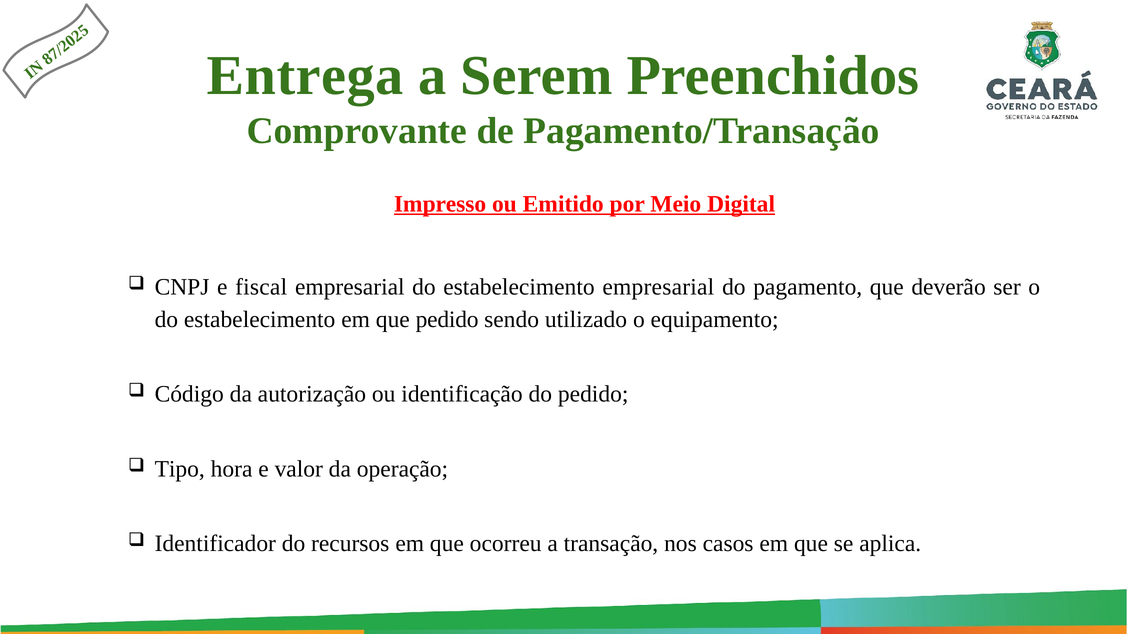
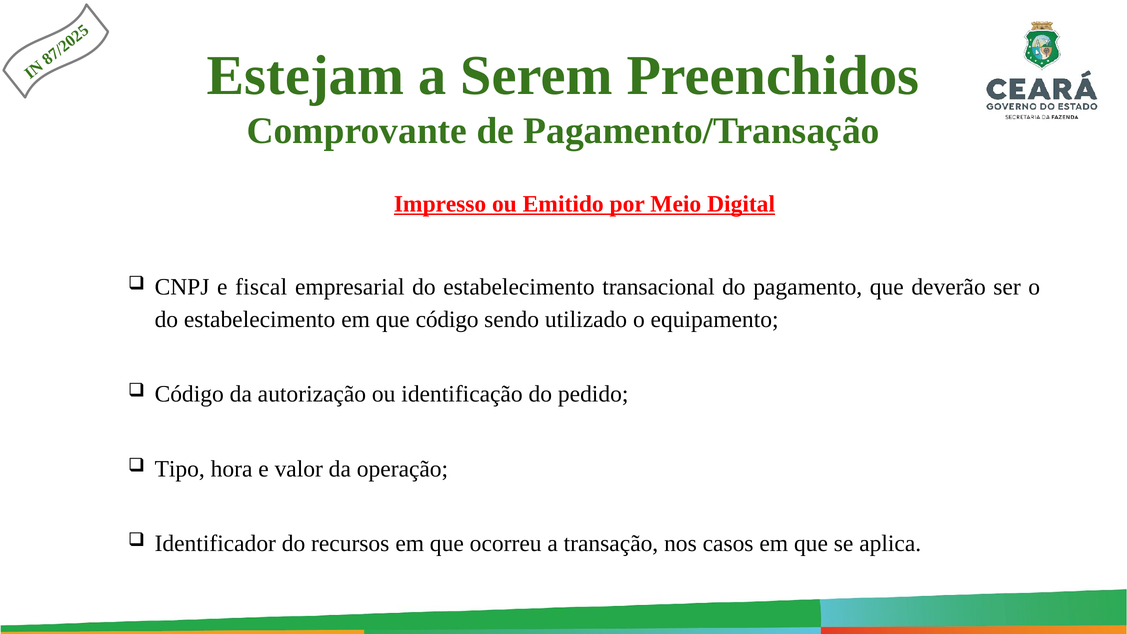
Entrega: Entrega -> Estejam (305, 76)
estabelecimento empresarial: empresarial -> transacional (659, 287)
que pedido: pedido -> código (447, 319)
